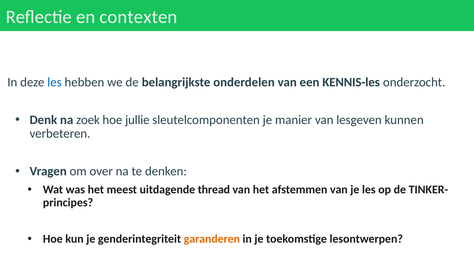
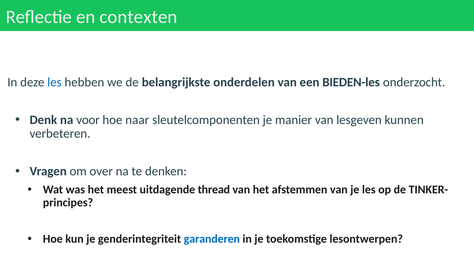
KENNIS-les: KENNIS-les -> BIEDEN-les (351, 82)
zoek: zoek -> voor (88, 120)
jullie: jullie -> naar (137, 120)
garanderen colour: orange -> blue (212, 239)
